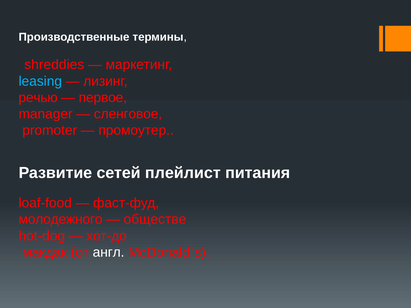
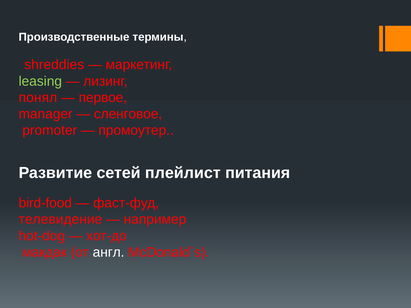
leasing colour: light blue -> light green (40, 81)
речью: речью -> понял (38, 98)
loaf-food: loaf-food -> bird-food (45, 203)
молодежного: молодежного -> телевидение (60, 220)
обществе: обществе -> например (155, 220)
